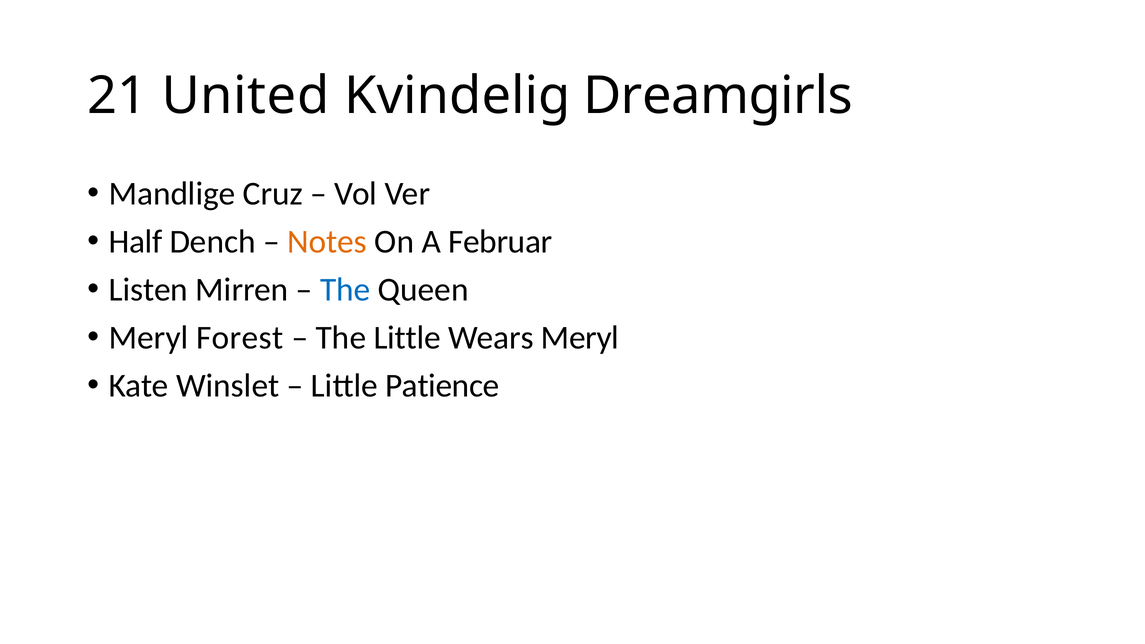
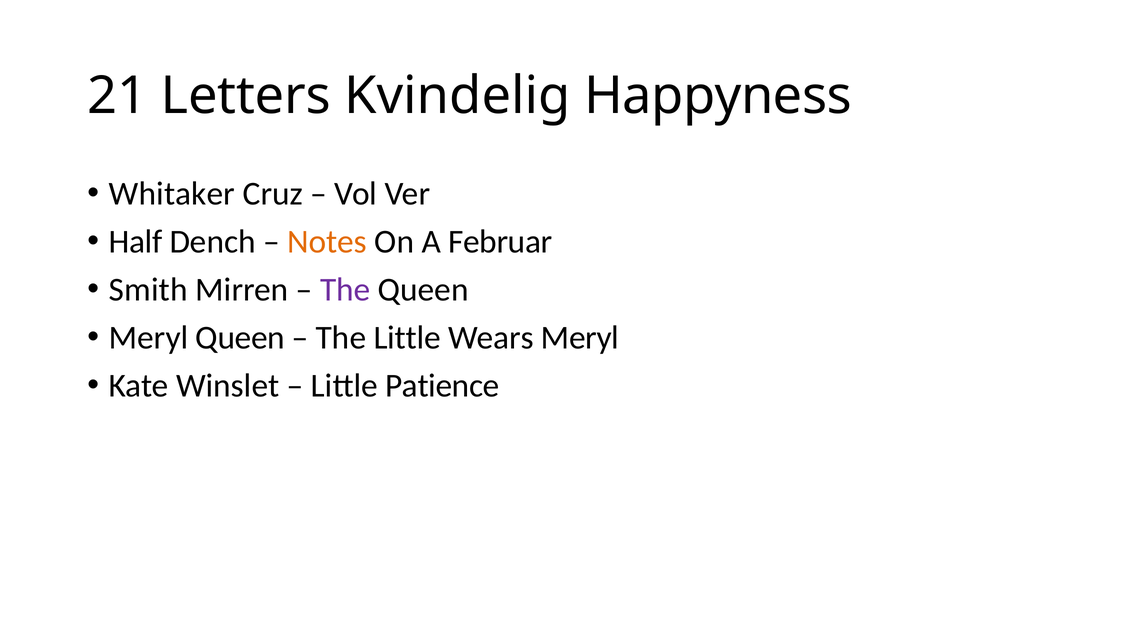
United: United -> Letters (246, 96)
Dreamgirls: Dreamgirls -> Happyness (718, 96)
Mandlige: Mandlige -> Whitaker (172, 194)
Listen: Listen -> Smith (148, 290)
The colour: blue -> purple (345, 290)
Meryl Forest: Forest -> Queen (240, 338)
